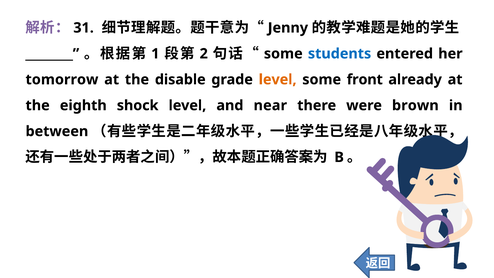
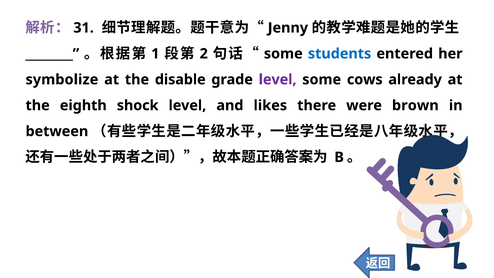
tomorrow: tomorrow -> symbolize (62, 80)
level colour: orange -> purple (278, 80)
front: front -> cows (365, 80)
near: near -> likes (270, 105)
